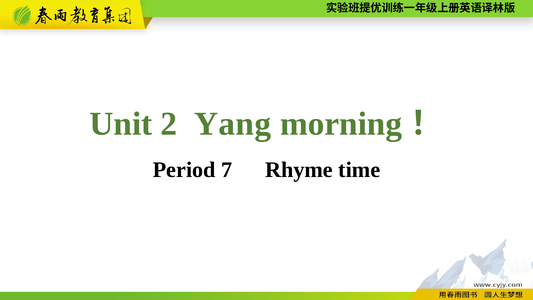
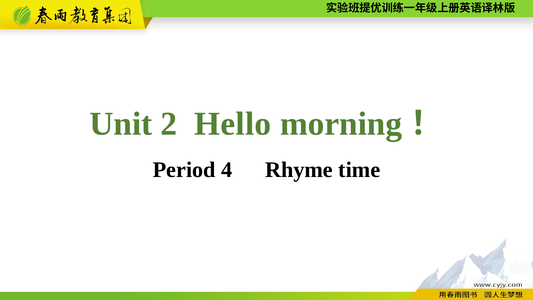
Yang: Yang -> Hello (233, 124)
7: 7 -> 4 (227, 170)
